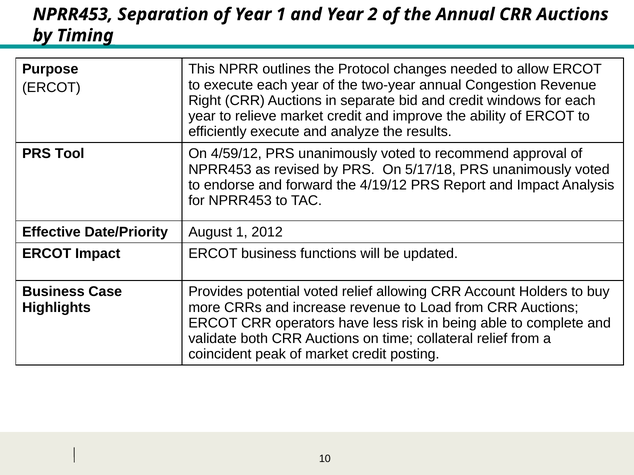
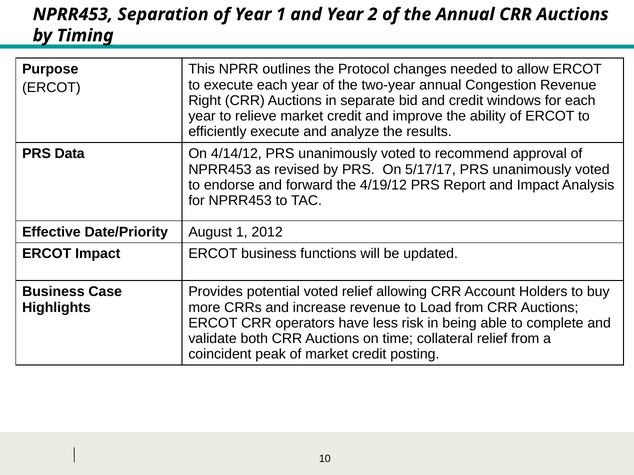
Tool: Tool -> Data (70, 154)
4/59/12: 4/59/12 -> 4/14/12 (236, 154)
5/17/18: 5/17/18 -> 5/17/17 (430, 170)
